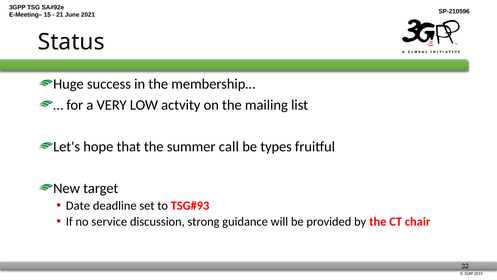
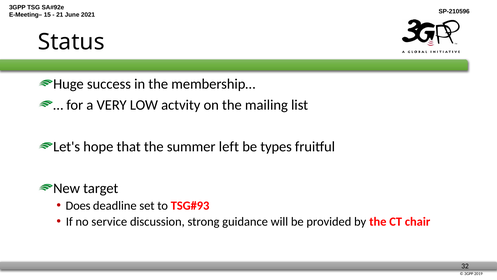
call: call -> left (229, 147)
Date: Date -> Does (78, 205)
